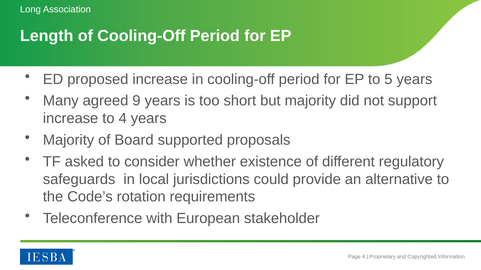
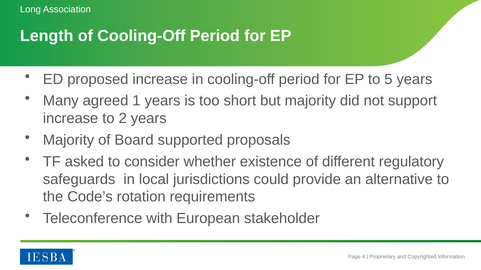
9: 9 -> 1 (136, 101)
to 4: 4 -> 2 (123, 119)
